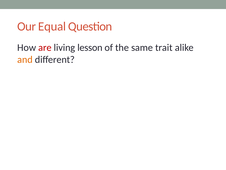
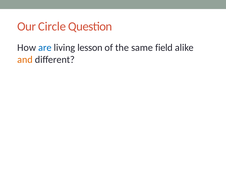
Equal: Equal -> Circle (52, 26)
are colour: red -> blue (45, 47)
trait: trait -> field (164, 47)
